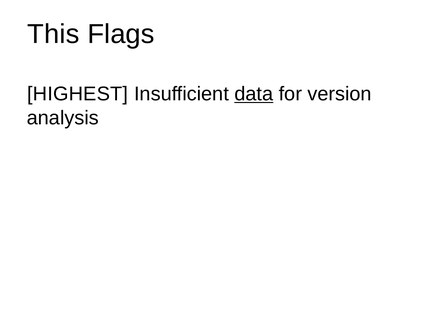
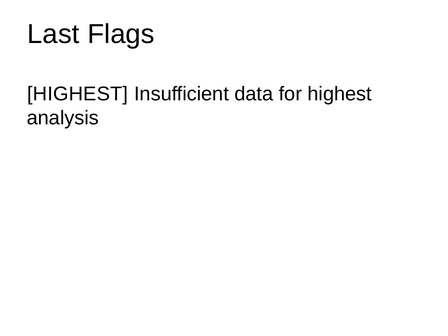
This: This -> Last (53, 34)
data underline: present -> none (254, 94)
for version: version -> highest (340, 94)
